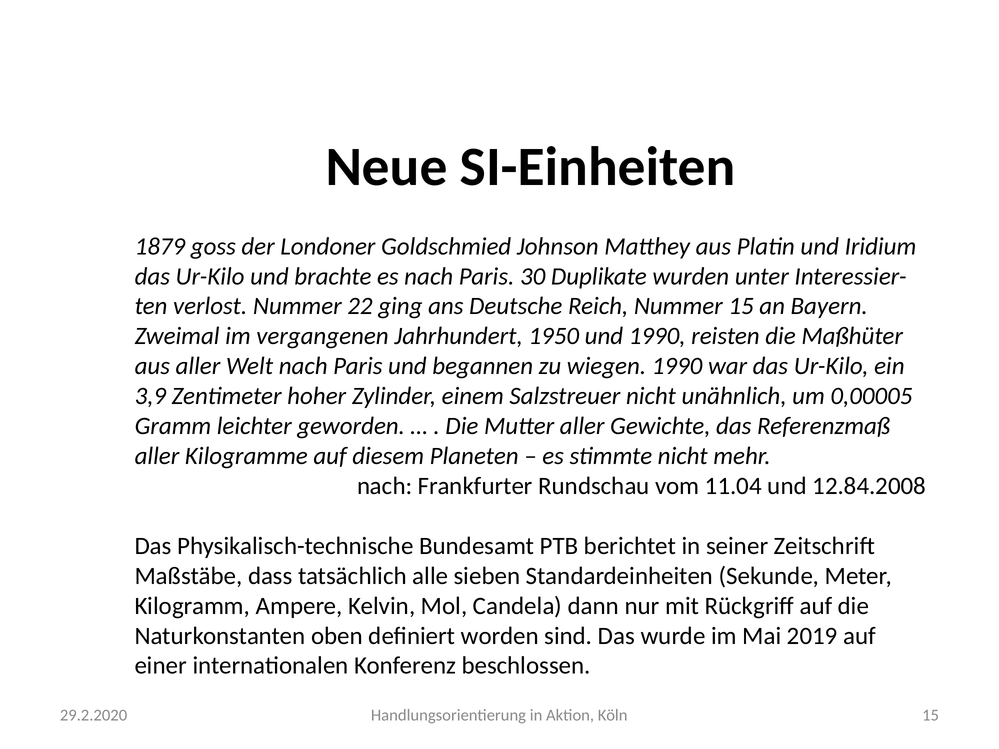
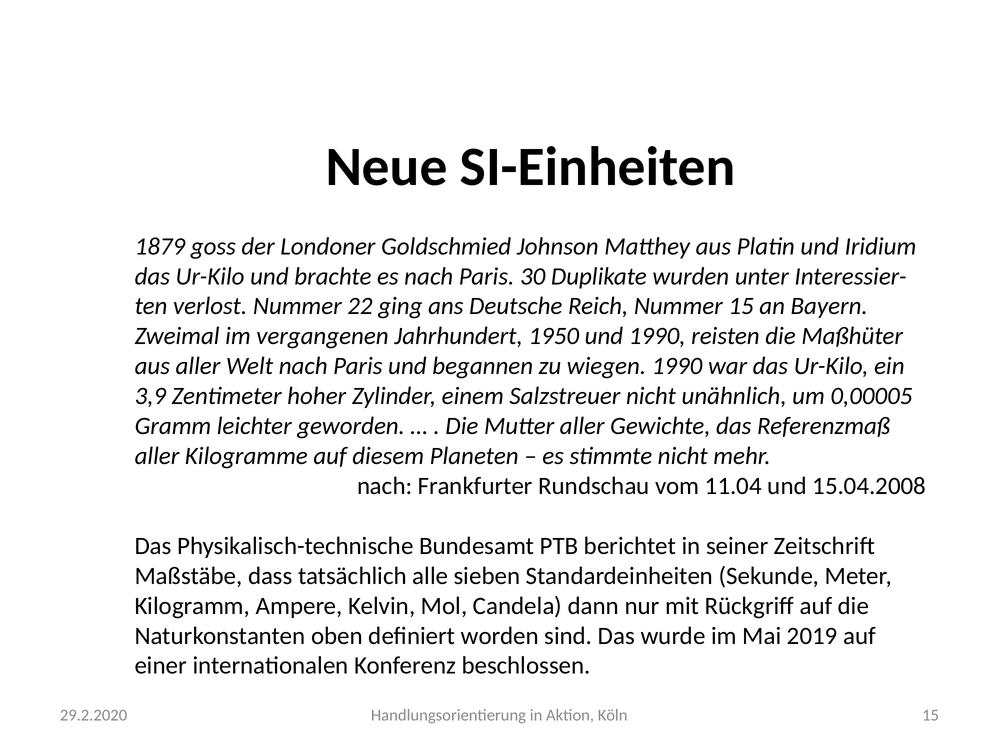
12.84.2008: 12.84.2008 -> 15.04.2008 (869, 486)
